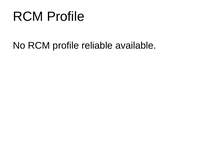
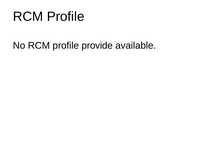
reliable: reliable -> provide (97, 46)
